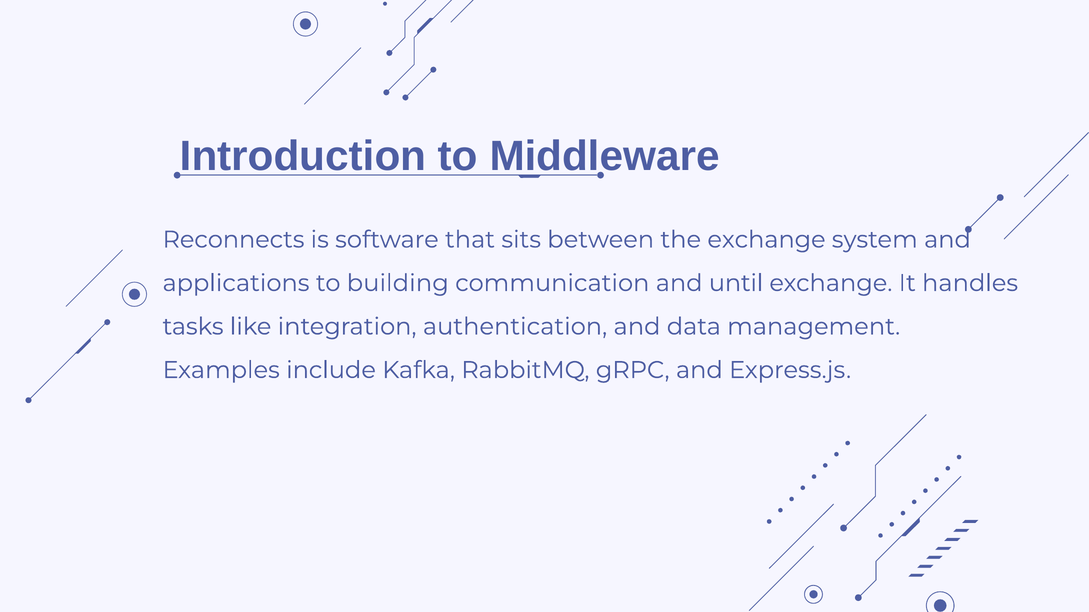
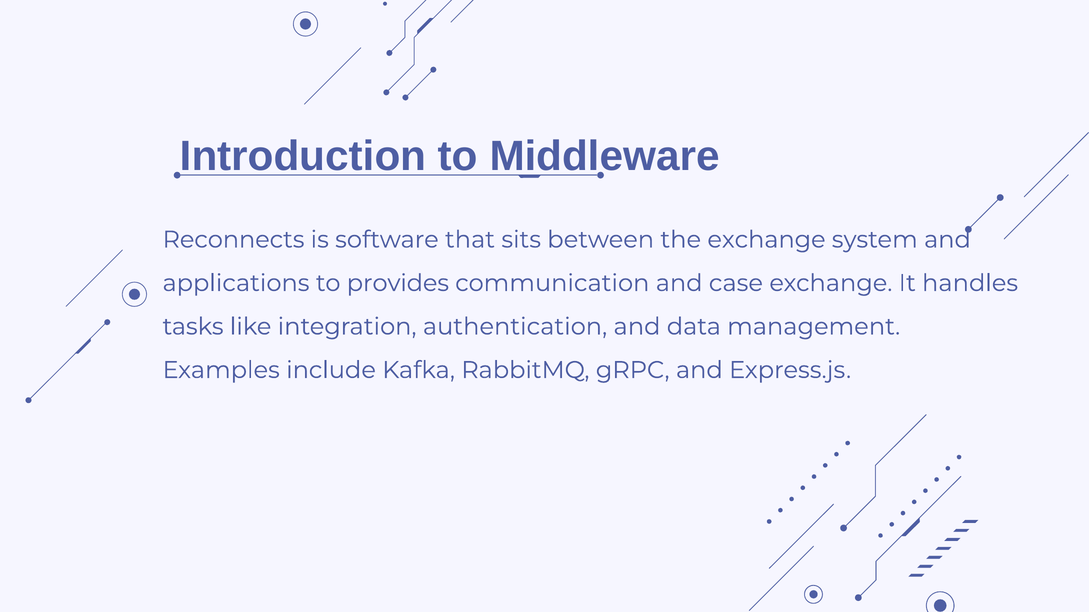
building: building -> provides (398, 283)
until: until -> case (736, 283)
